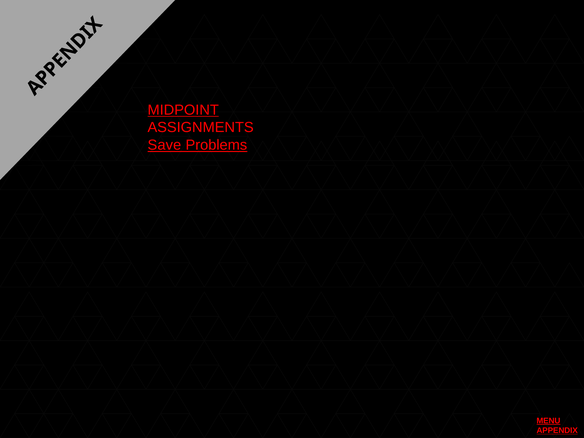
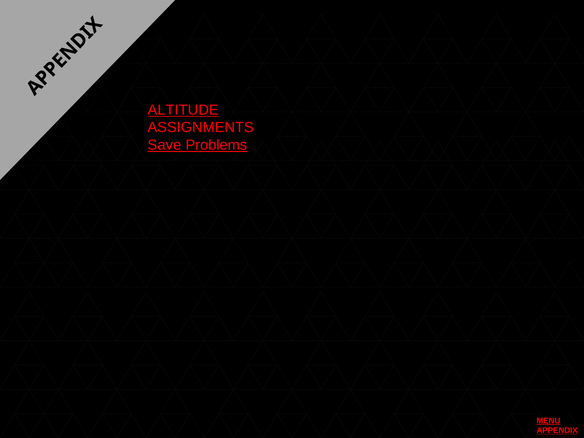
MIDPOINT: MIDPOINT -> ALTITUDE (183, 110)
